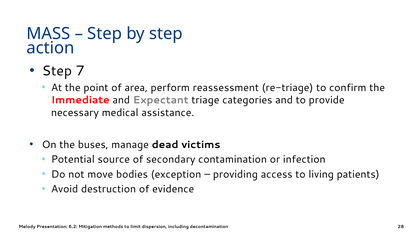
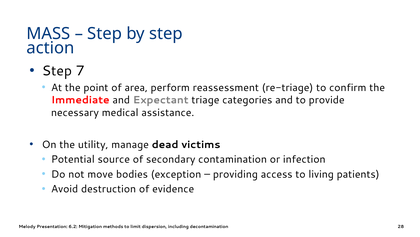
buses: buses -> utility (93, 144)
